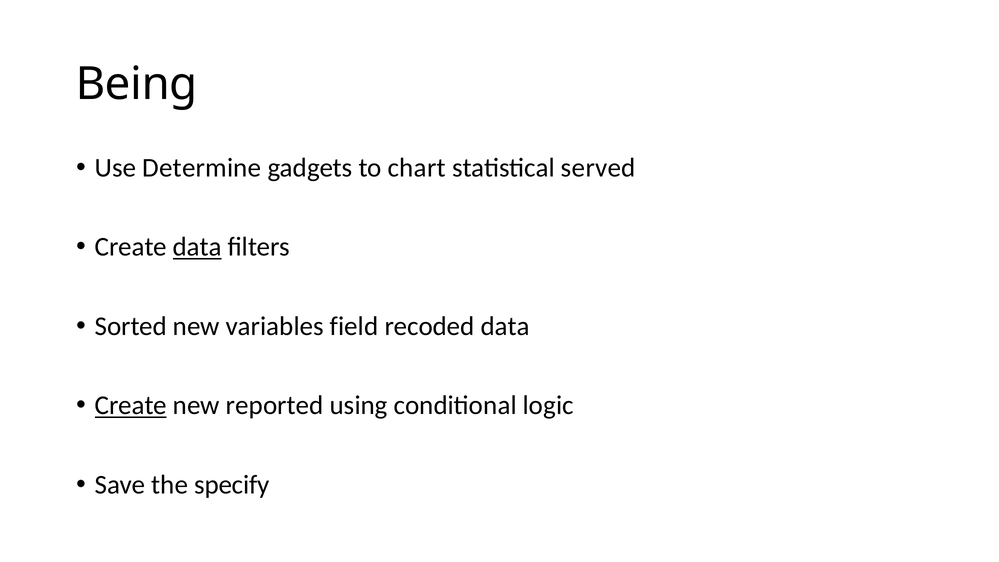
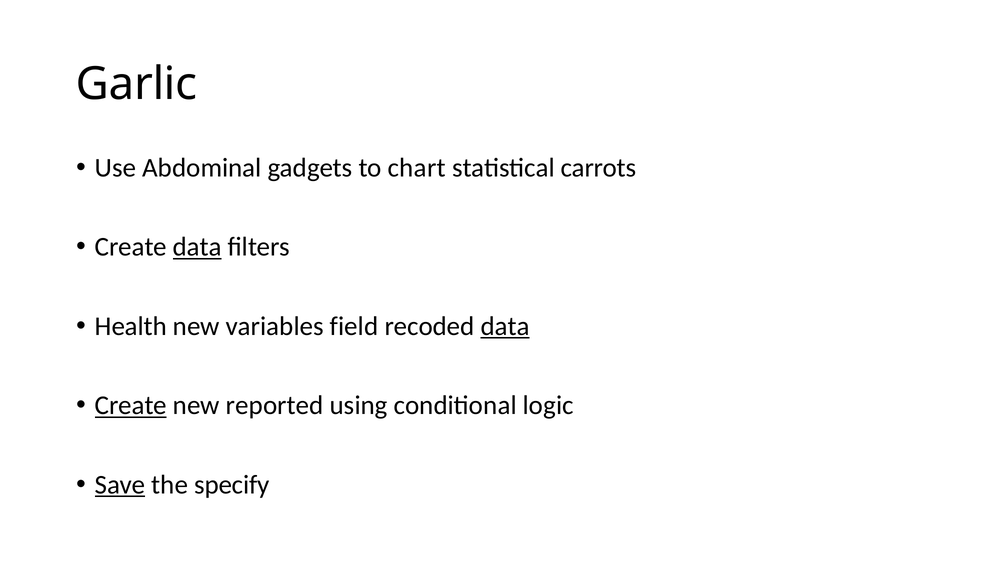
Being: Being -> Garlic (137, 84)
Determine: Determine -> Abdominal (202, 168)
served: served -> carrots (599, 168)
Sorted: Sorted -> Health (131, 326)
data underline: none -> present (505, 326)
Save underline: none -> present (120, 485)
